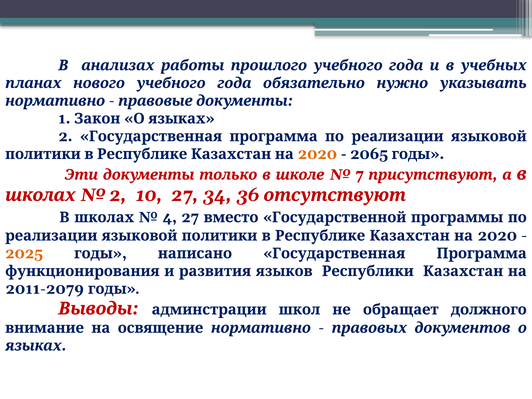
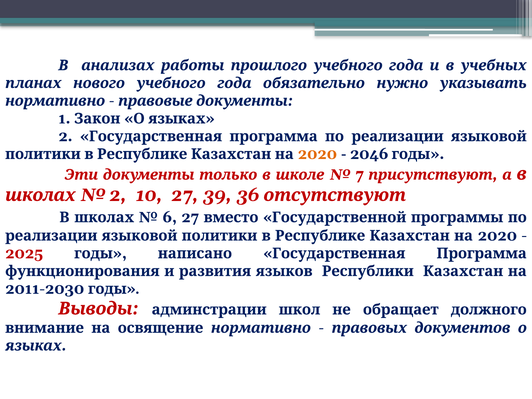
2065: 2065 -> 2046 (369, 154)
34: 34 -> 39 (217, 195)
4: 4 -> 6 (170, 217)
2025 colour: orange -> red (24, 253)
2011-2079: 2011-2079 -> 2011-2030 (45, 289)
